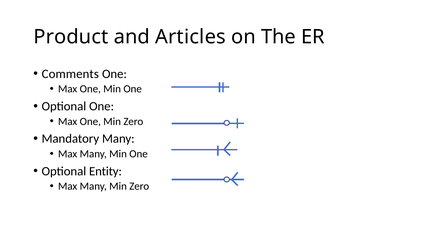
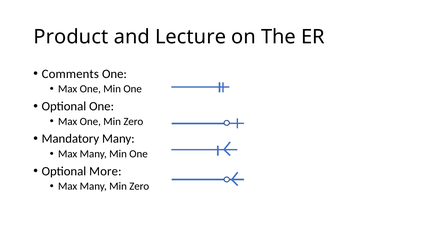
Articles: Articles -> Lecture (191, 37)
Entity: Entity -> More (105, 171)
